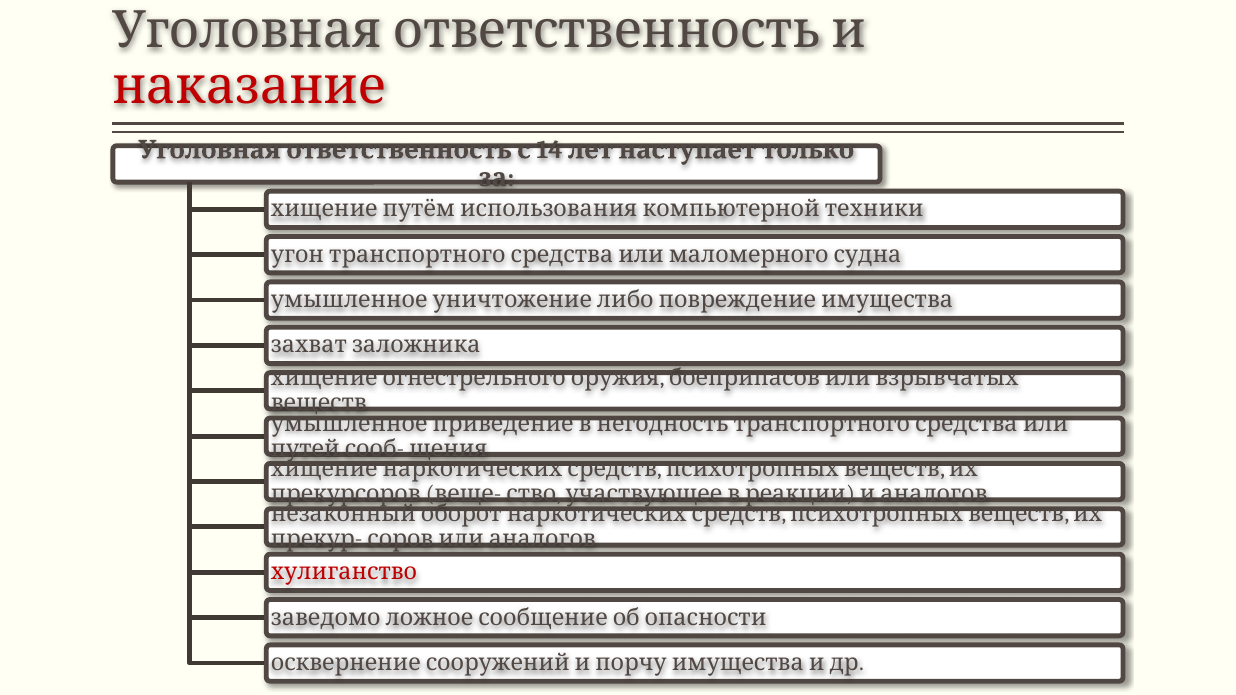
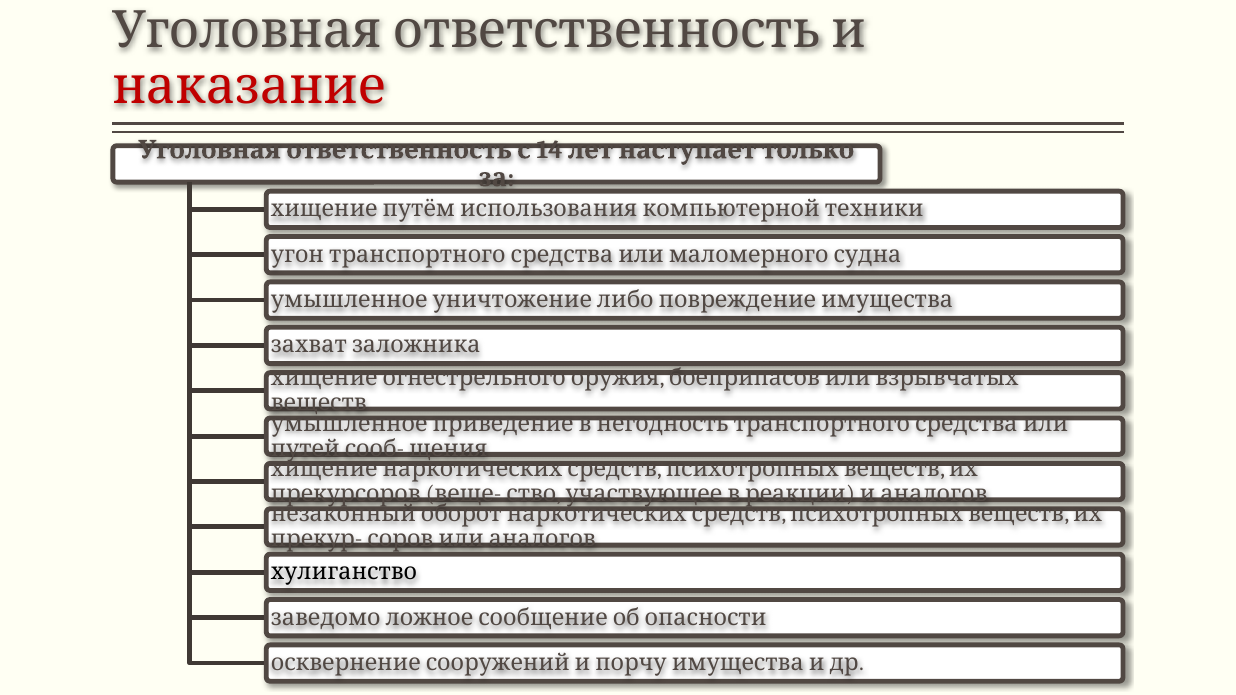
хулиганство colour: red -> black (344, 572)
